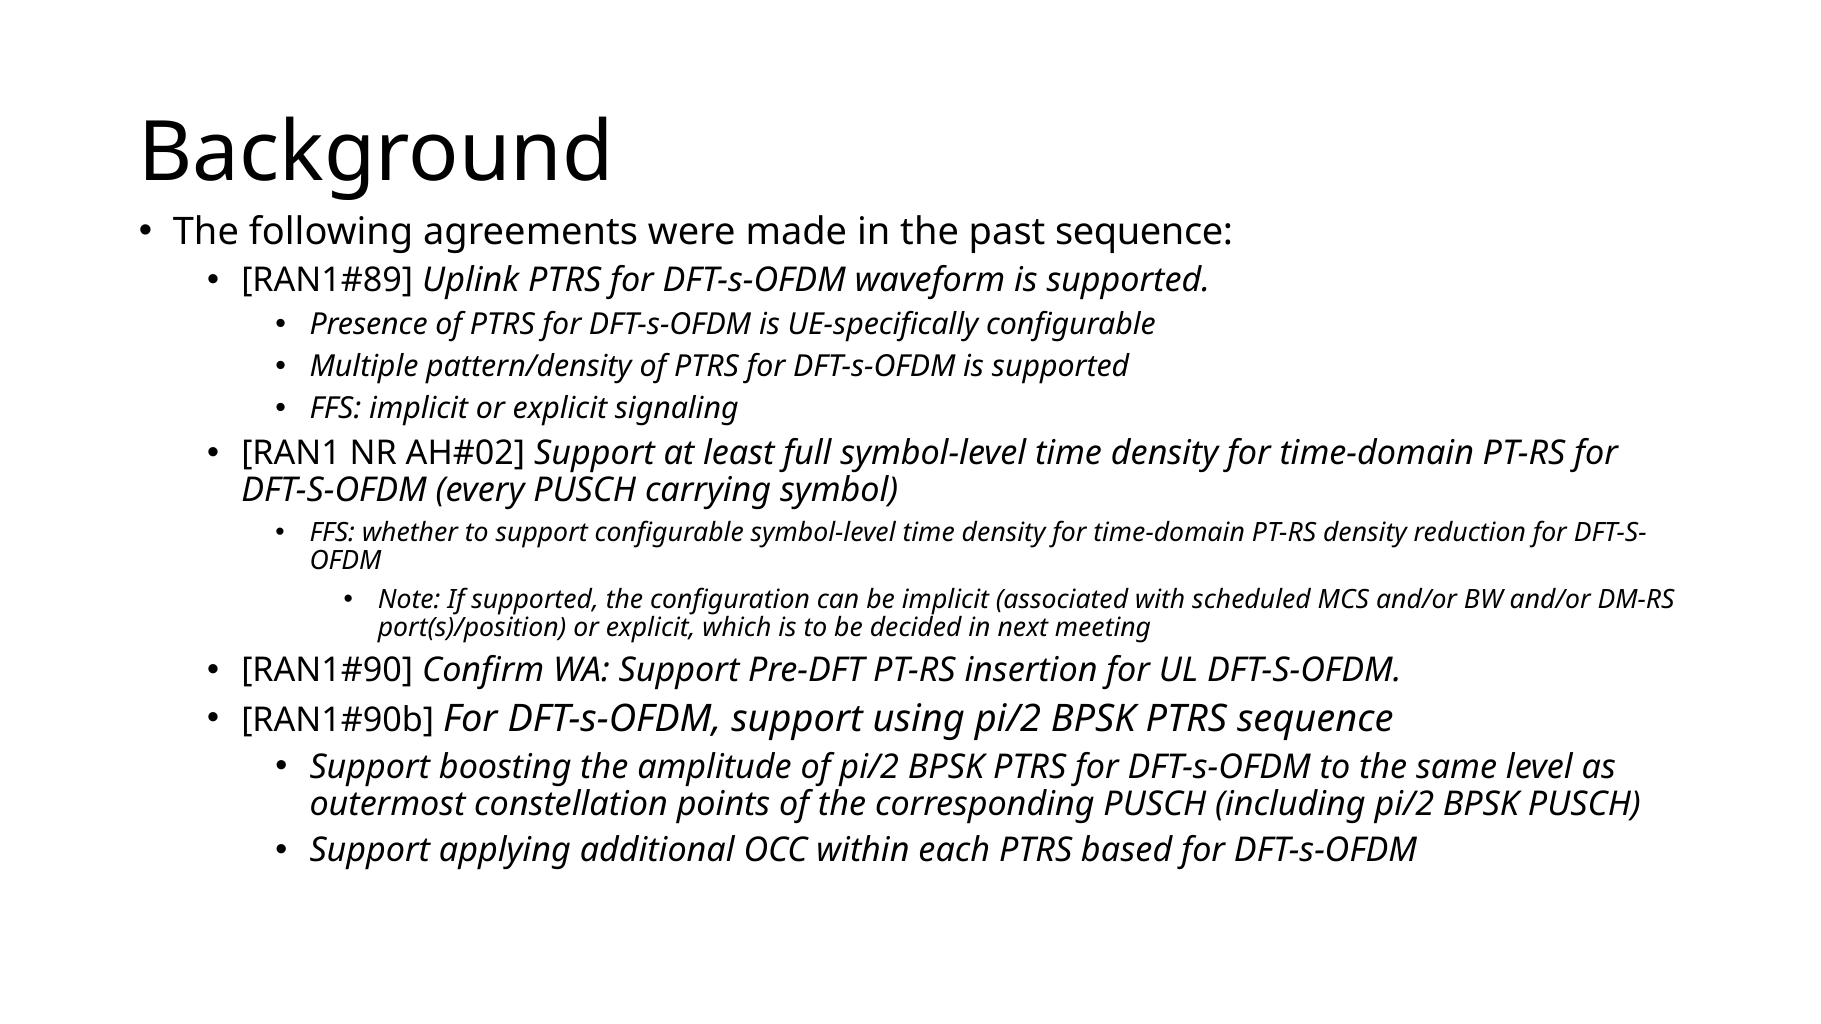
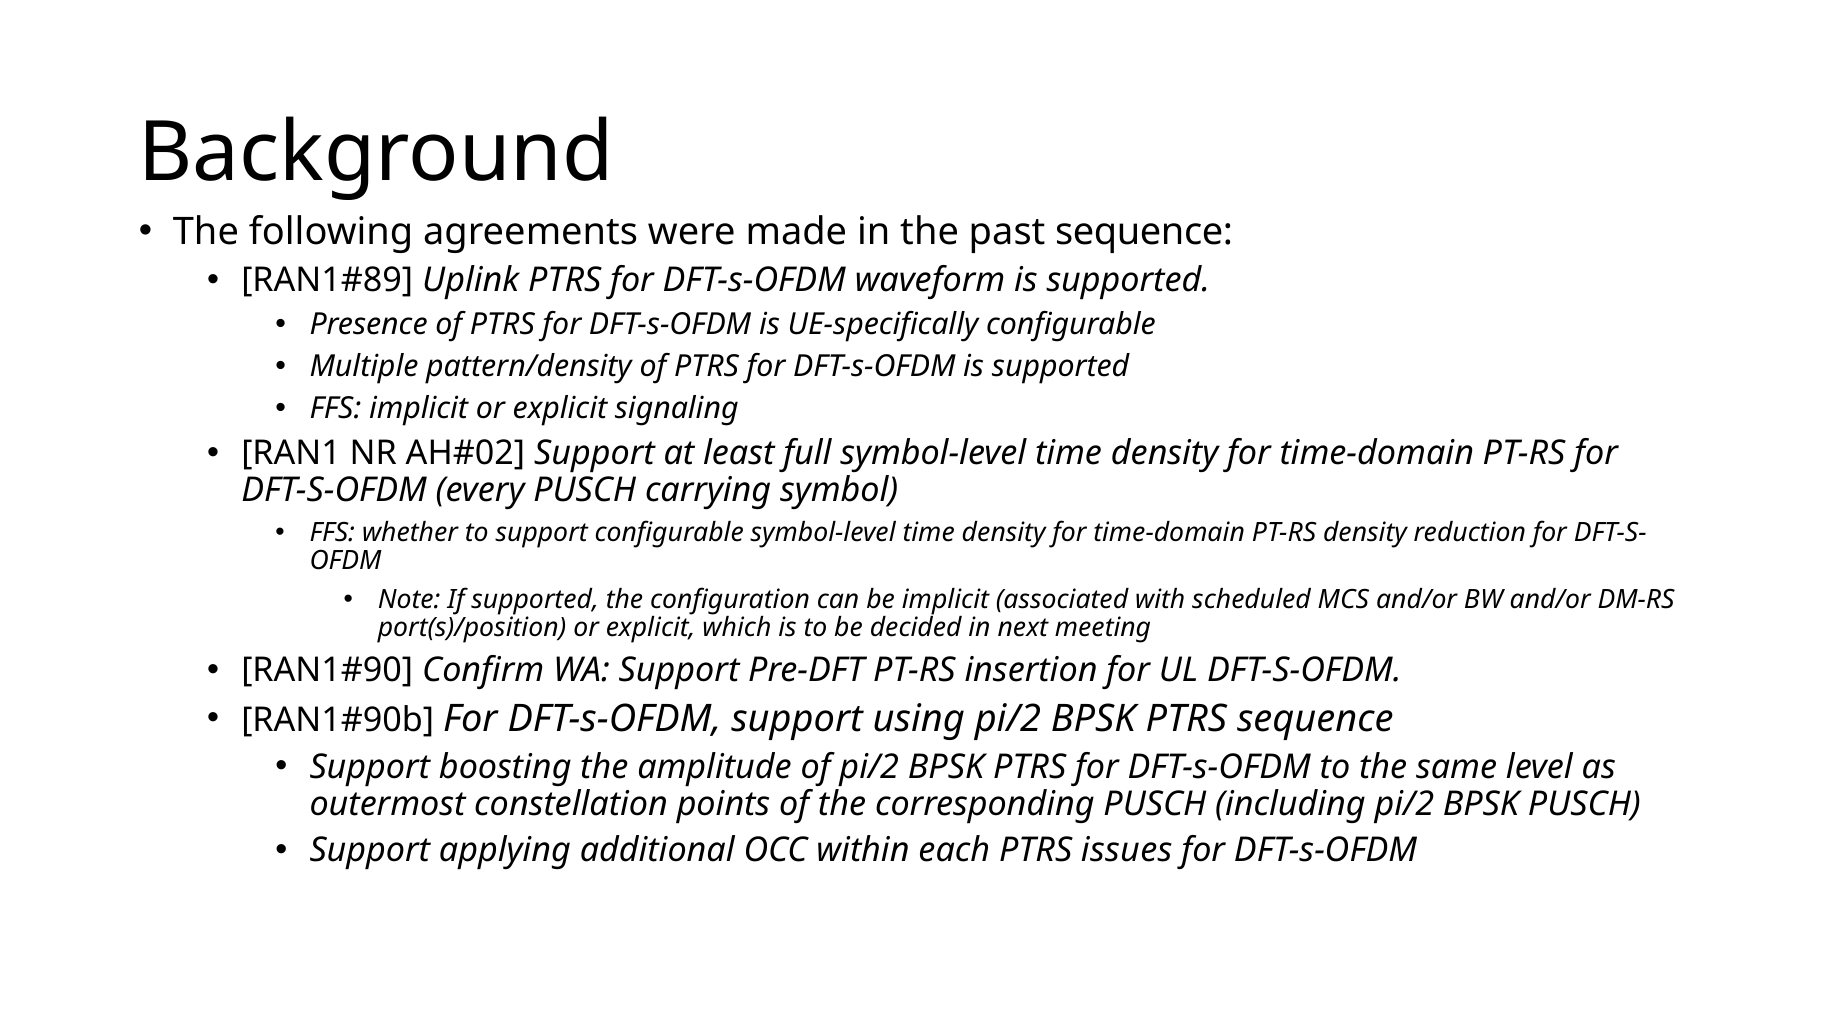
based: based -> issues (1127, 850)
